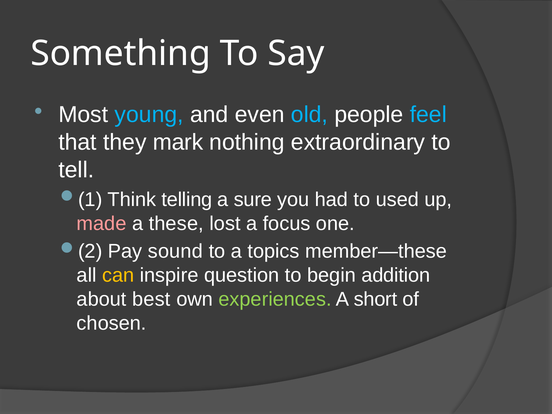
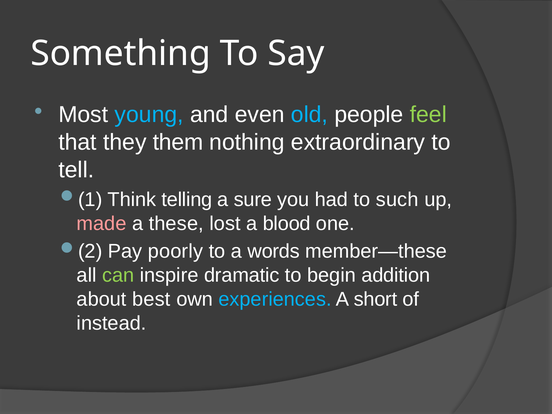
feel colour: light blue -> light green (428, 115)
mark: mark -> them (178, 142)
used: used -> such (397, 199)
focus: focus -> blood (287, 223)
sound: sound -> poorly (175, 251)
topics: topics -> words (274, 251)
can colour: yellow -> light green (118, 275)
question: question -> dramatic (242, 275)
experiences colour: light green -> light blue (275, 299)
chosen: chosen -> instead (112, 323)
